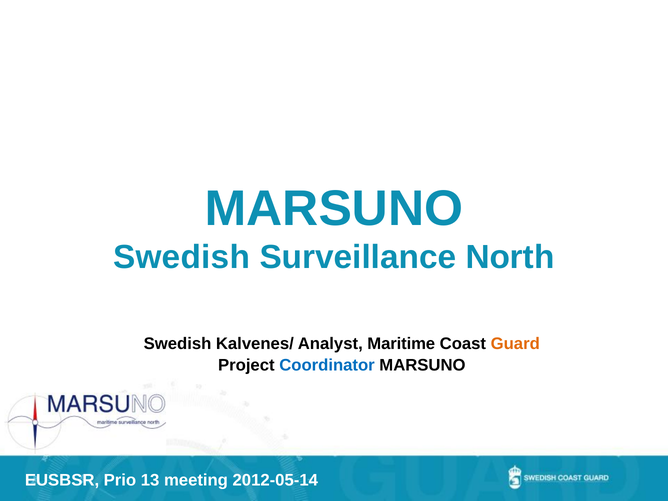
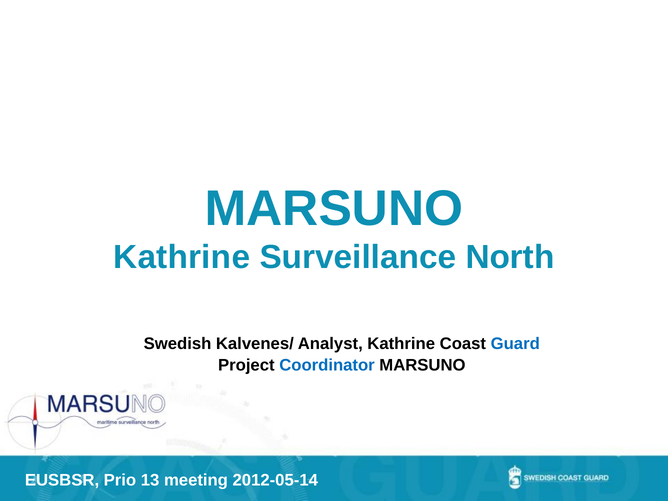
Swedish: Swedish -> Kathrine (182, 257)
Analyst Maritime: Maritime -> Kathrine (401, 344)
Guard colour: orange -> blue (515, 344)
